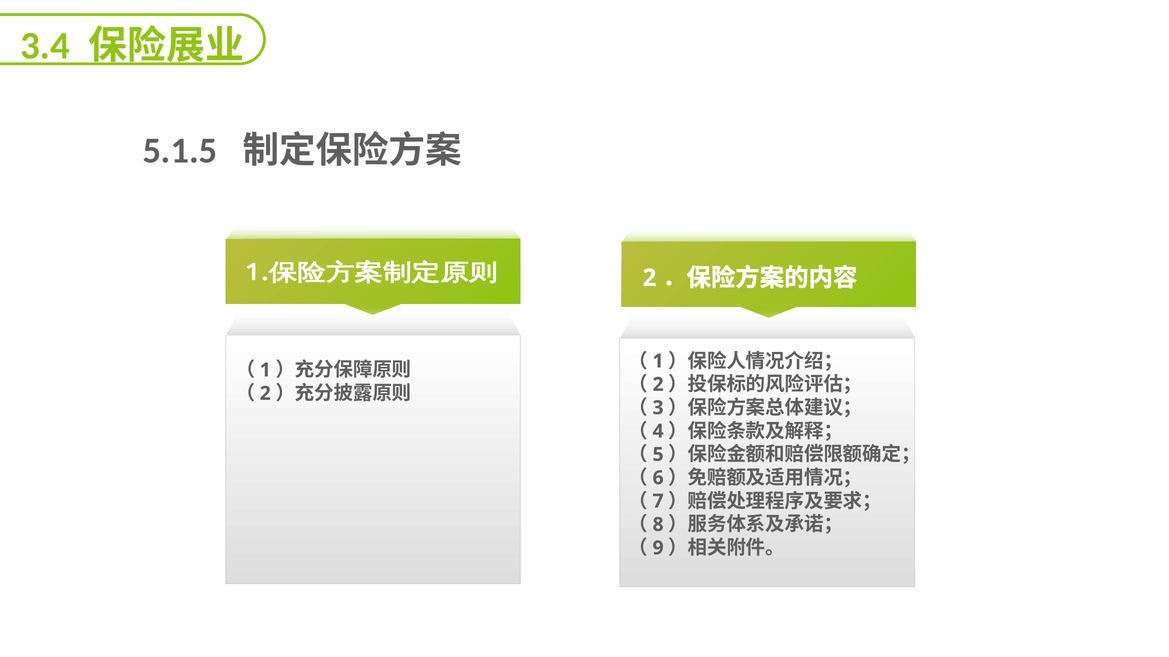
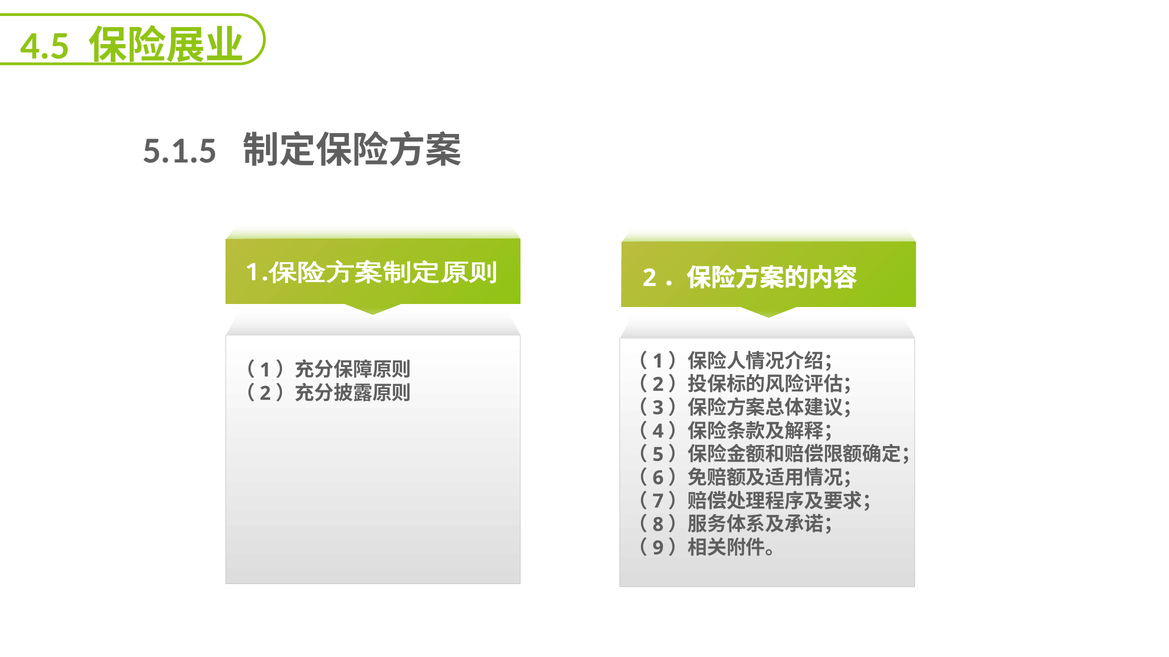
3.4: 3.4 -> 4.5 (45, 46)
